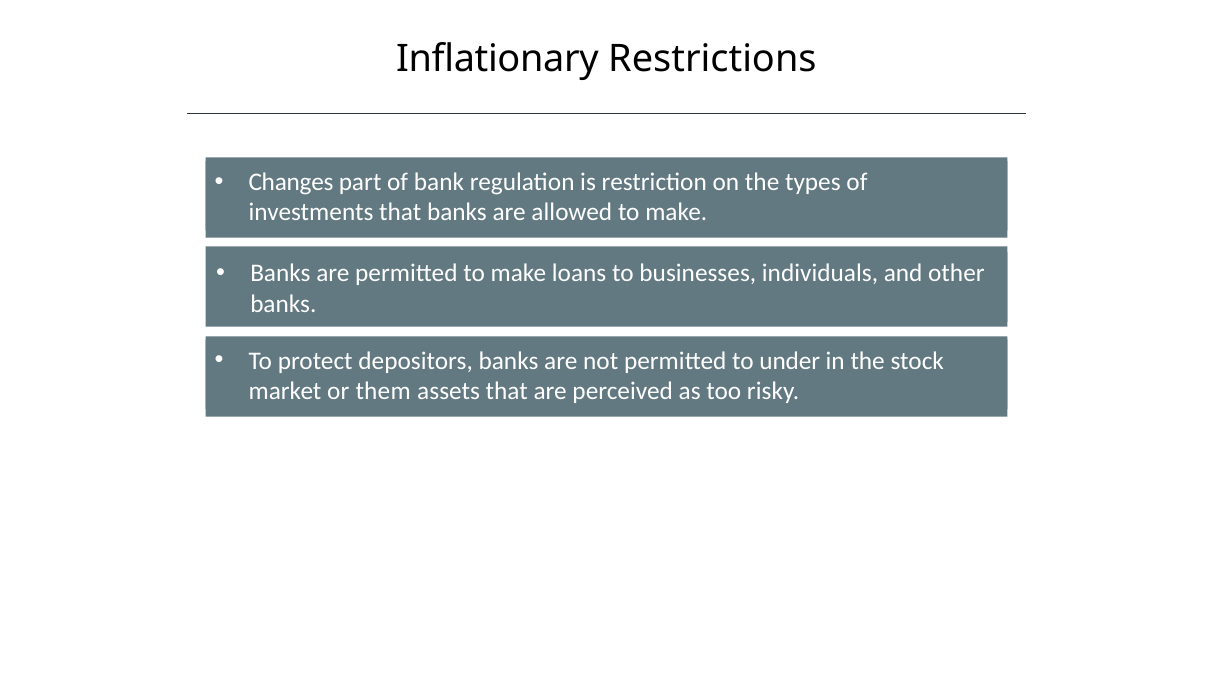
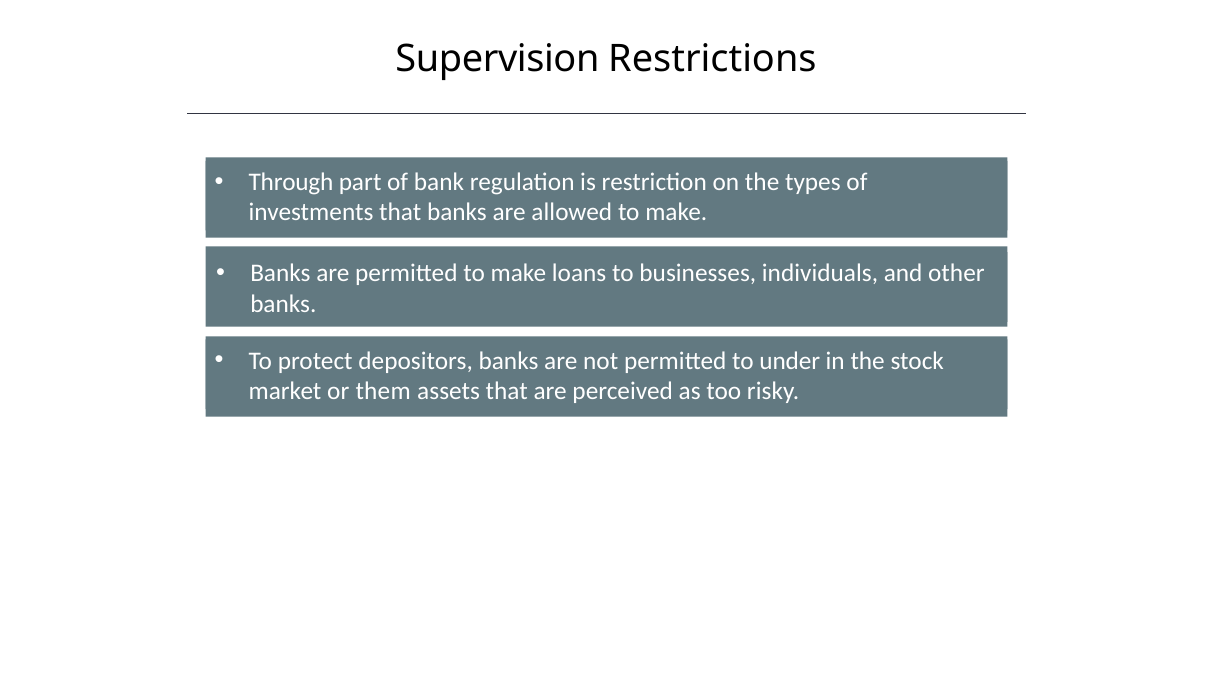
Inflationary: Inflationary -> Supervision (497, 59)
Changes: Changes -> Through (291, 182)
